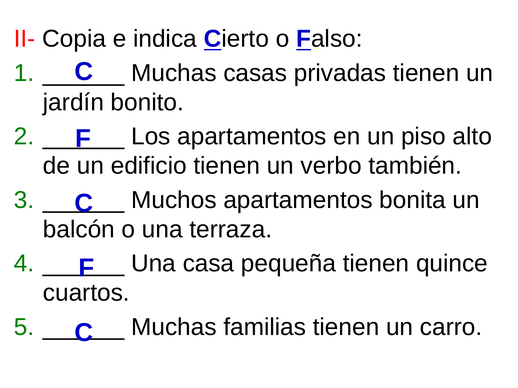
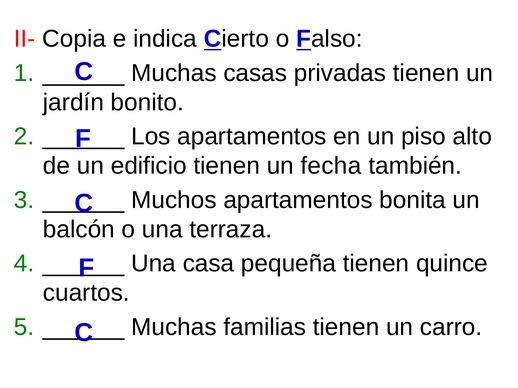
verbo: verbo -> fecha (331, 166)
